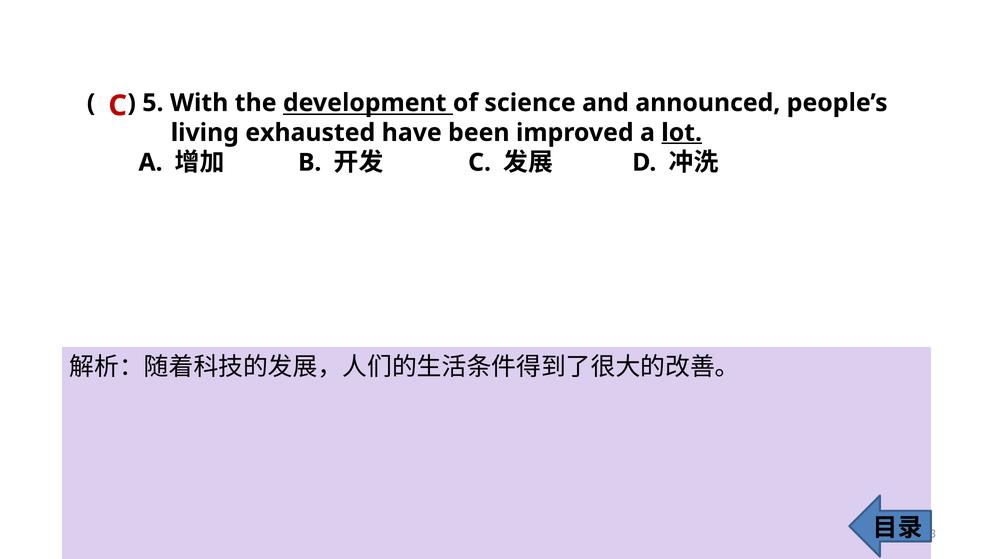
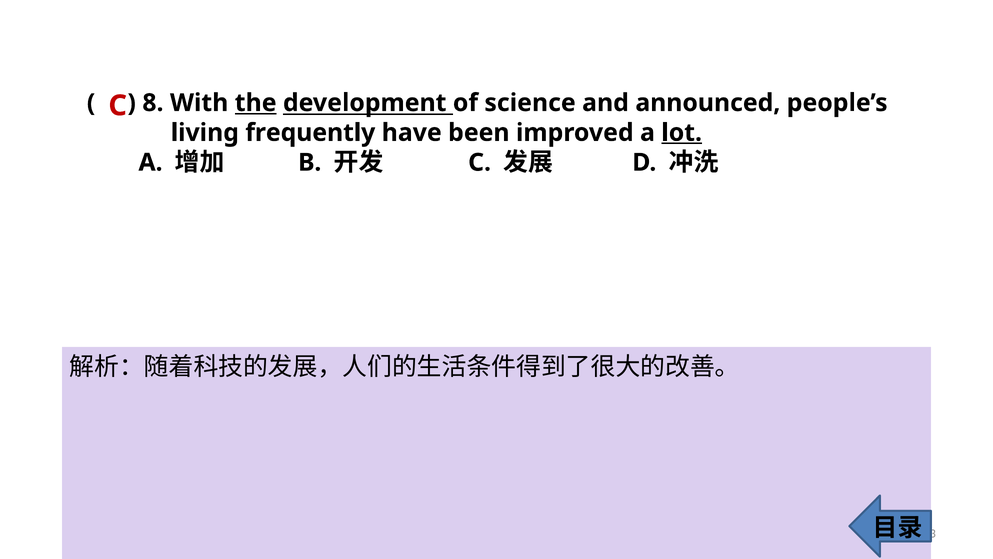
5: 5 -> 8 (153, 103)
the underline: none -> present (256, 103)
exhausted: exhausted -> frequently (310, 133)
